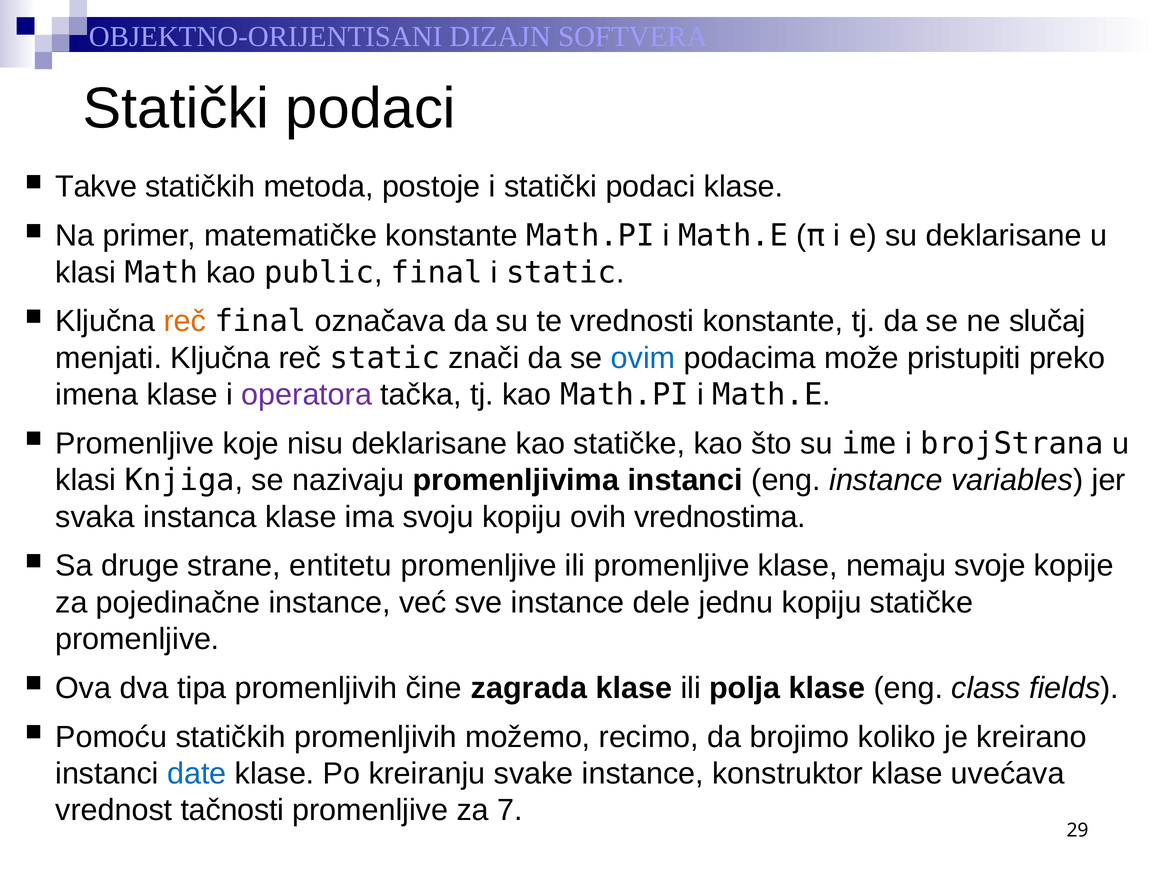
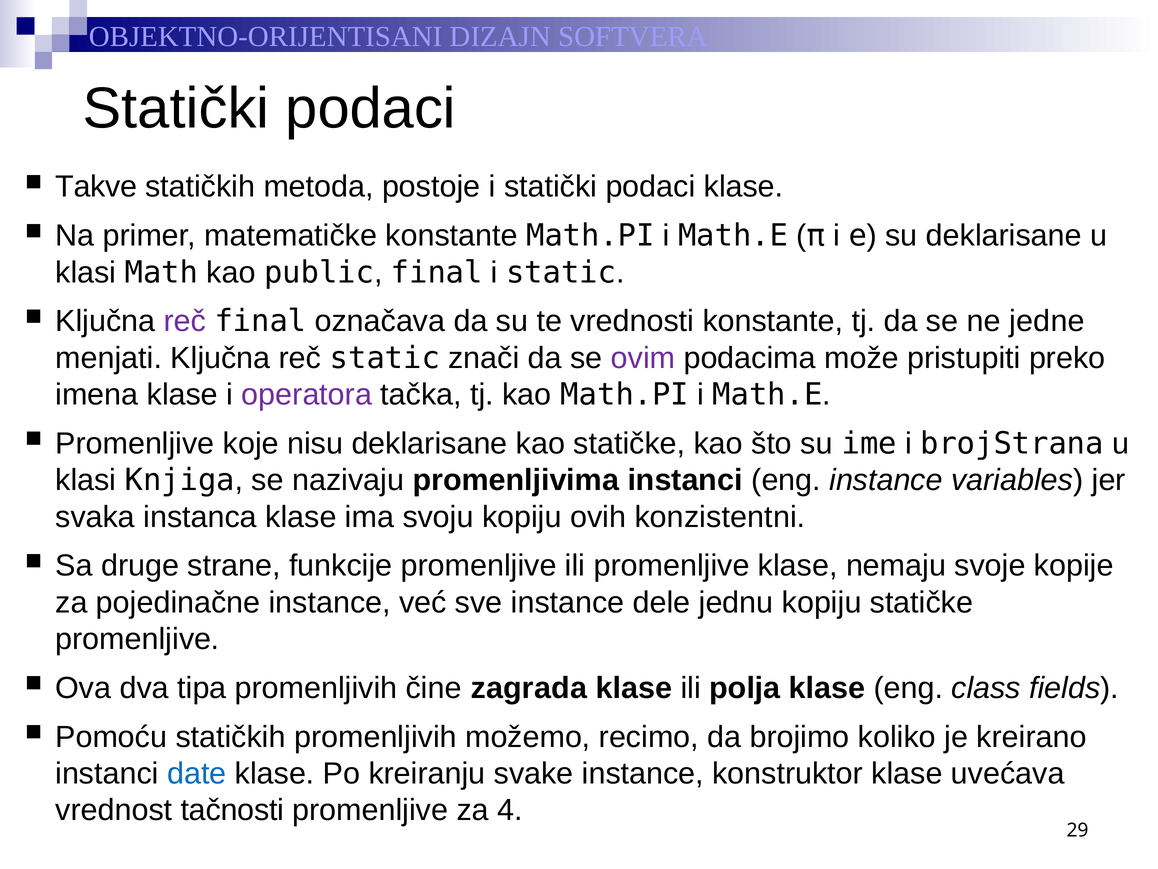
reč colour: orange -> purple (185, 321)
slučaj: slučaj -> jedne (1047, 321)
ovim colour: blue -> purple (643, 358)
vrednostima: vrednostima -> konzistentni (720, 517)
entitetu: entitetu -> funkcije (341, 566)
7: 7 -> 4 (510, 810)
